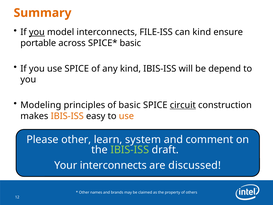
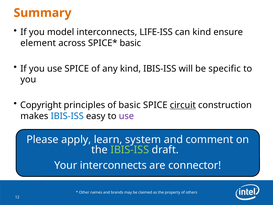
you underline: present -> none (37, 32)
FILE-ISS: FILE-ISS -> LIFE-ISS (156, 32)
portable: portable -> element (38, 43)
depend: depend -> specific (225, 69)
Modeling: Modeling -> Copyright (41, 105)
IBIS-ISS colour: orange -> blue (67, 116)
use colour: orange -> purple (126, 116)
Please other: other -> apply (76, 139)
discussed: discussed -> connector (195, 165)
